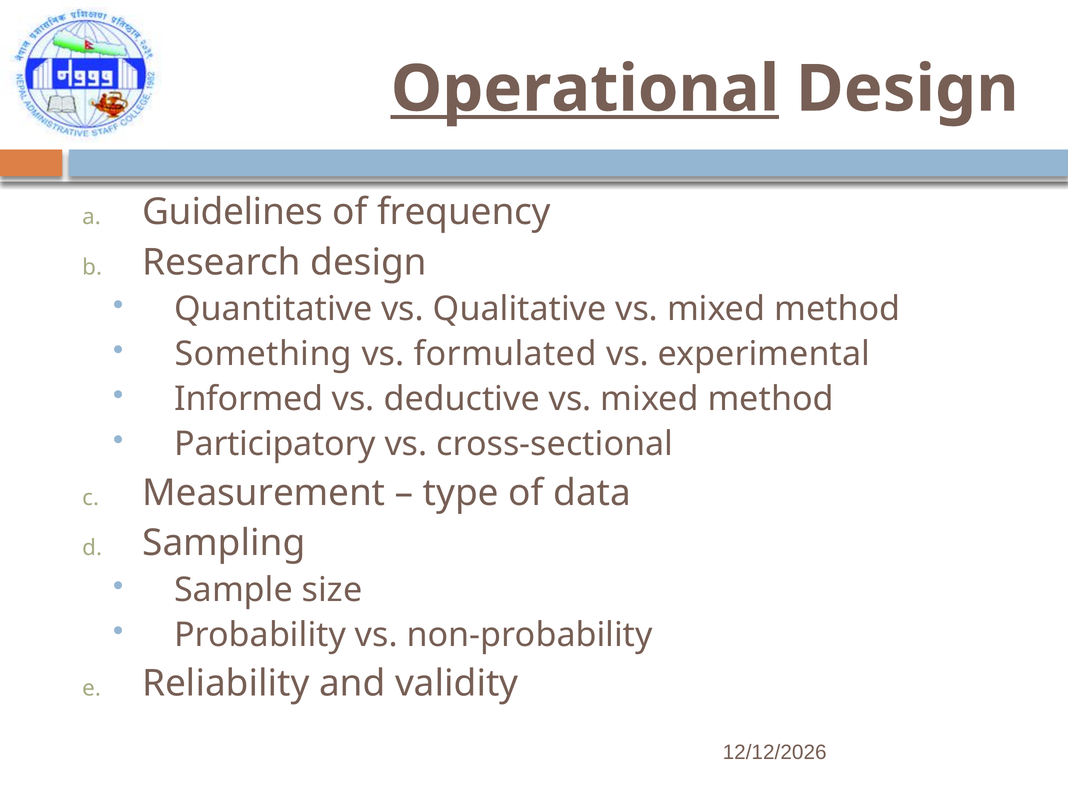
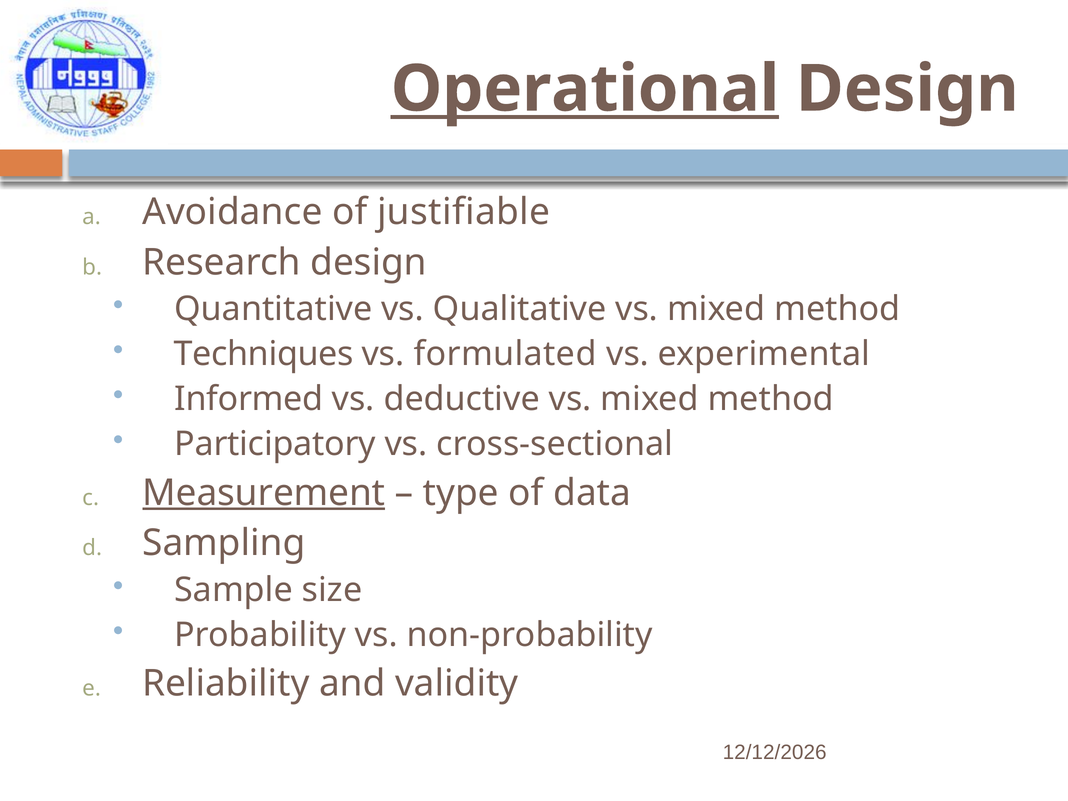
Guidelines: Guidelines -> Avoidance (232, 212)
frequency: frequency -> justifiable (464, 212)
Something: Something -> Techniques (264, 354)
Measurement underline: none -> present (264, 493)
